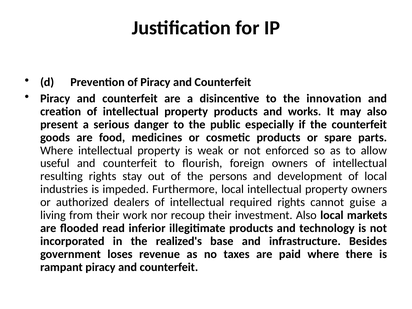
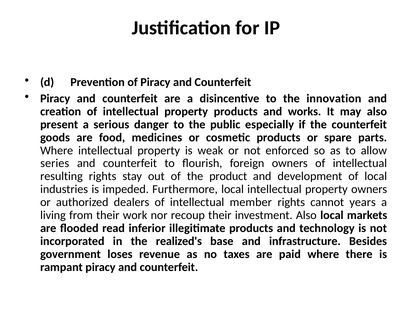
useful: useful -> series (55, 163)
persons: persons -> product (228, 176)
required: required -> member (251, 202)
guise: guise -> years (363, 202)
